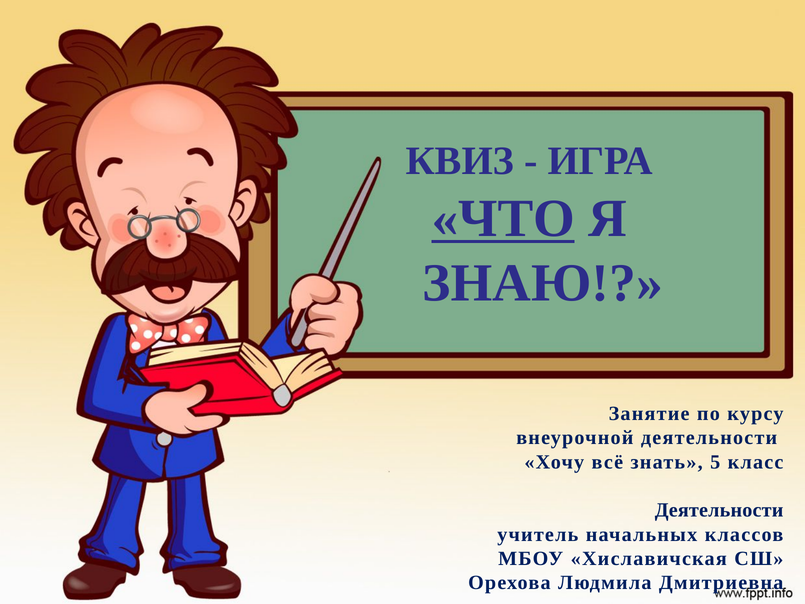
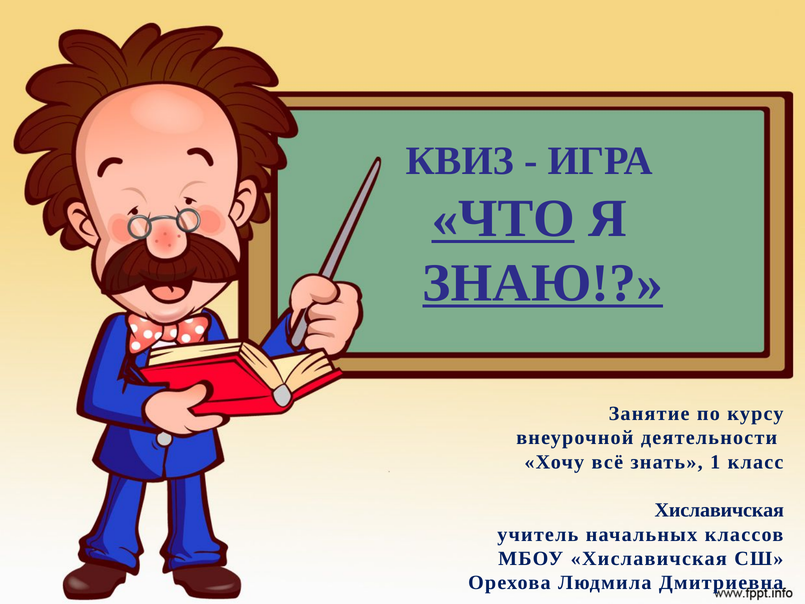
ЗНАЮ underline: none -> present (543, 283)
5: 5 -> 1 (715, 462)
Деятельности: Деятельности -> Хиславичская (719, 510)
